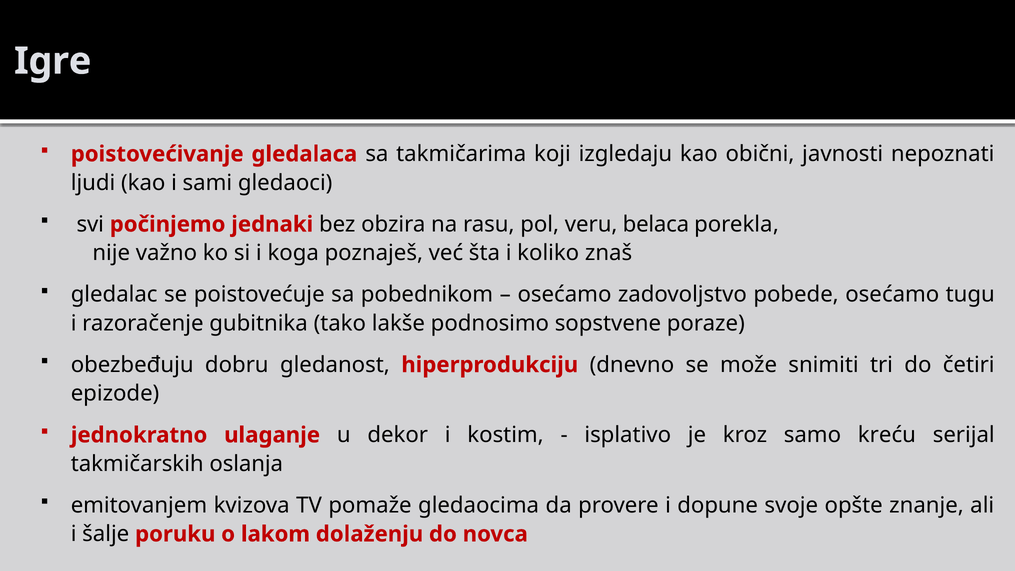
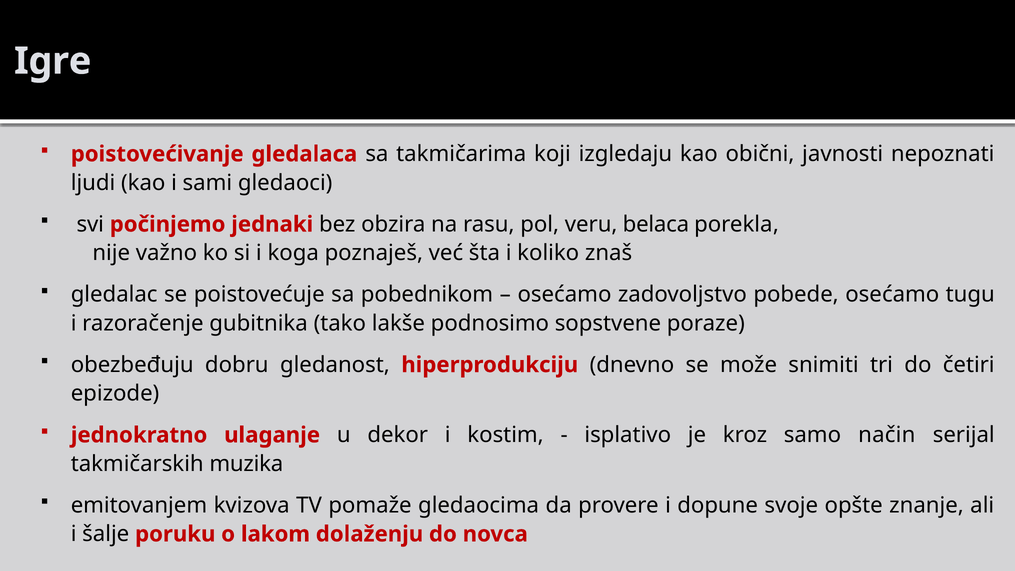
kreću: kreću -> način (887, 435)
oslanja: oslanja -> muzika (246, 464)
